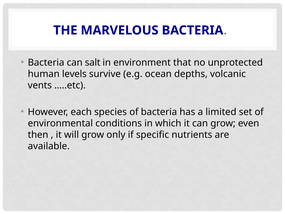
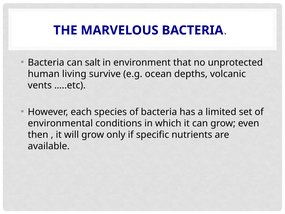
levels: levels -> living (74, 74)
